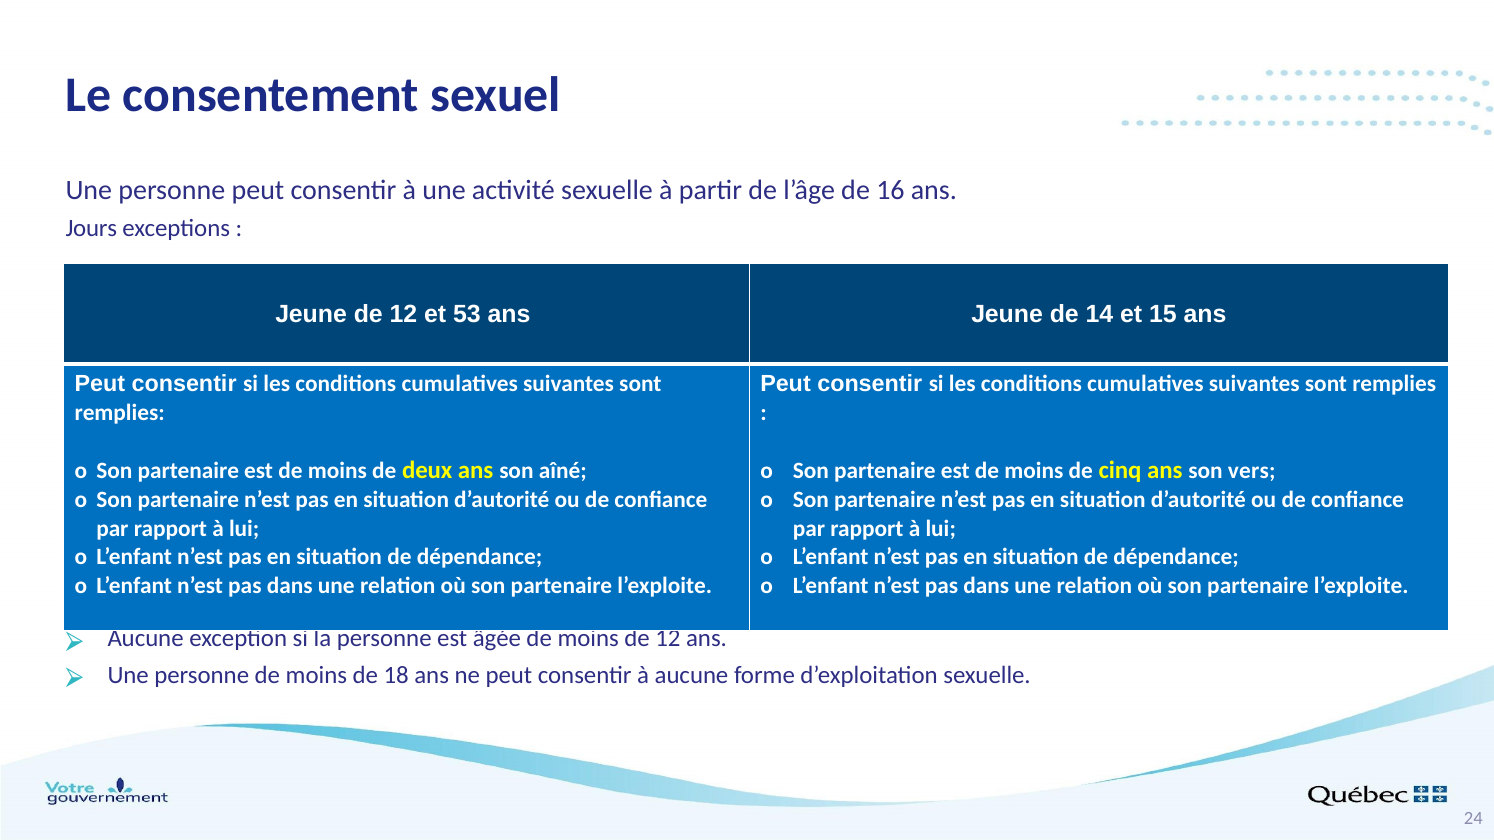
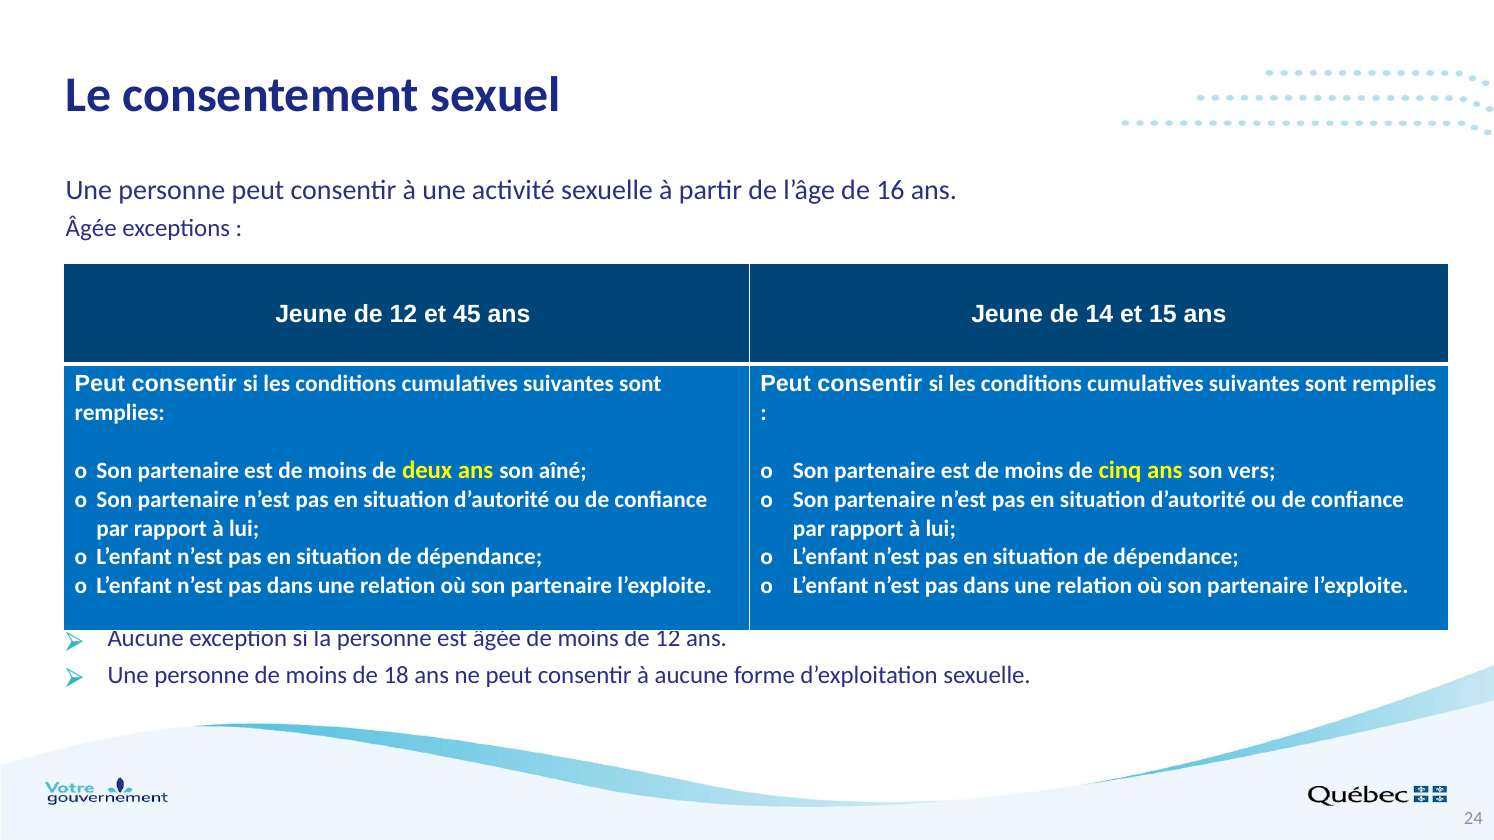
Jours: Jours -> Âgée (91, 228)
53: 53 -> 45 (467, 314)
